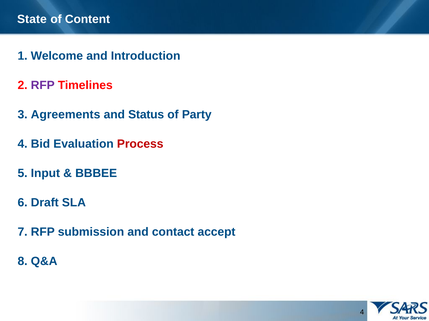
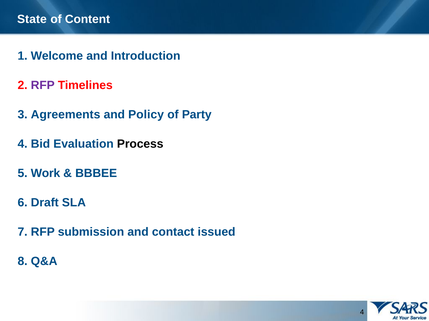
Status: Status -> Policy (146, 115)
Process colour: red -> black (140, 144)
Input: Input -> Work (45, 174)
accept: accept -> issued (217, 233)
